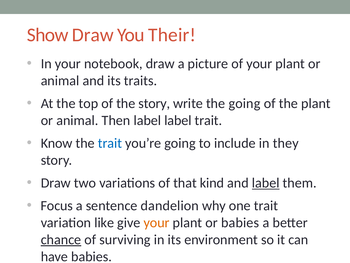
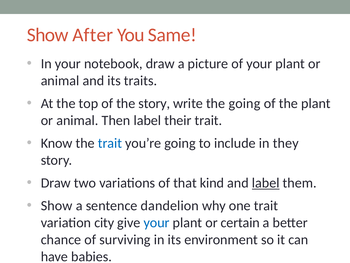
Show Draw: Draw -> After (93, 35)
Their: Their -> Same (172, 35)
label label: label -> their (178, 120)
Focus: Focus -> Show (57, 205)
like: like -> city (104, 222)
your colour: orange -> blue (157, 222)
or babies: babies -> certain (240, 222)
chance underline: present -> none (61, 239)
